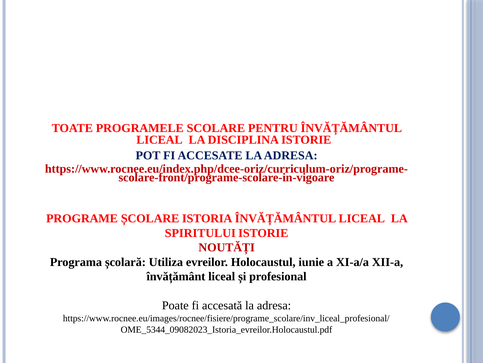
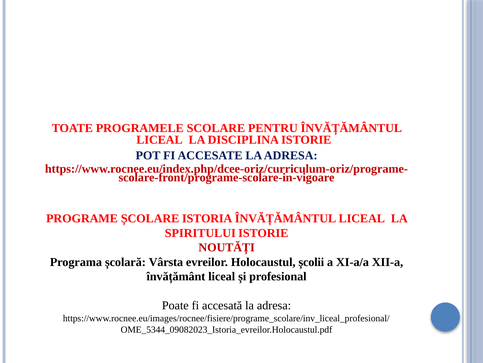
Utiliza: Utiliza -> Vârsta (166, 262)
iunie: iunie -> școlii (311, 262)
